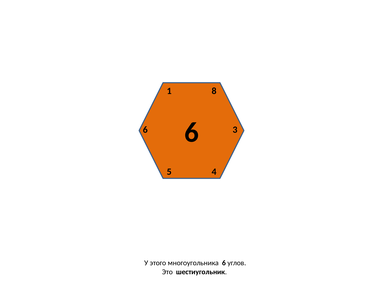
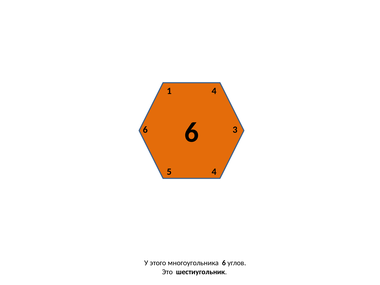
1 8: 8 -> 4 (214, 91)
